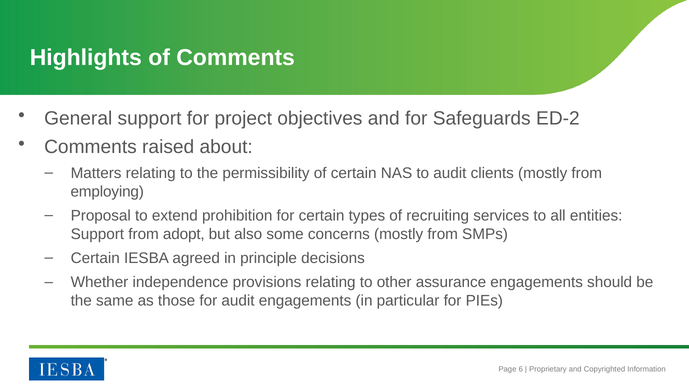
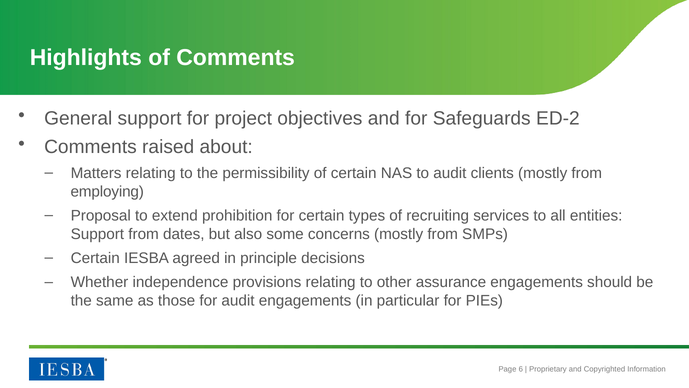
adopt: adopt -> dates (184, 234)
